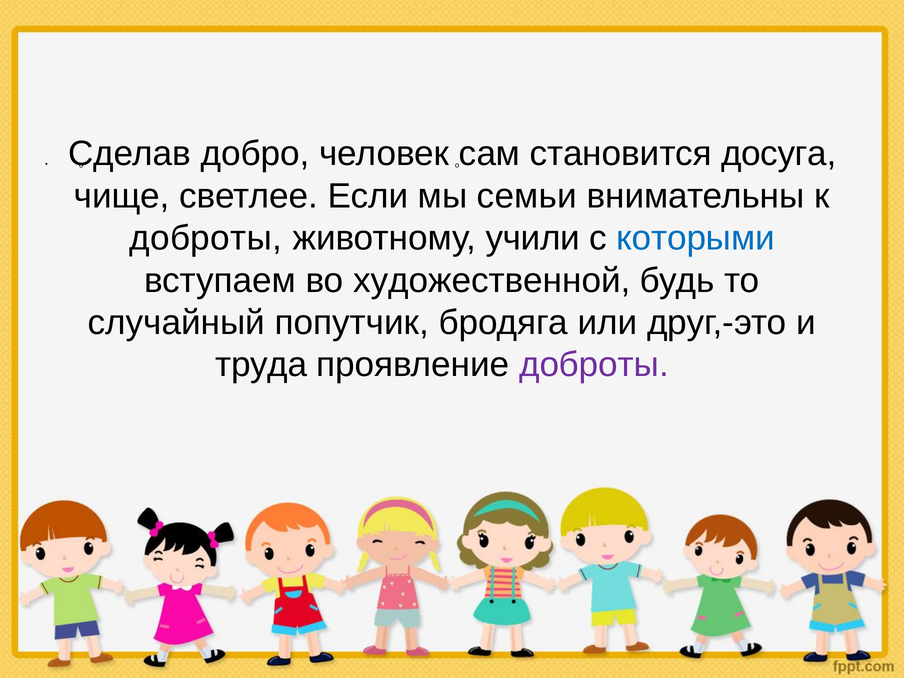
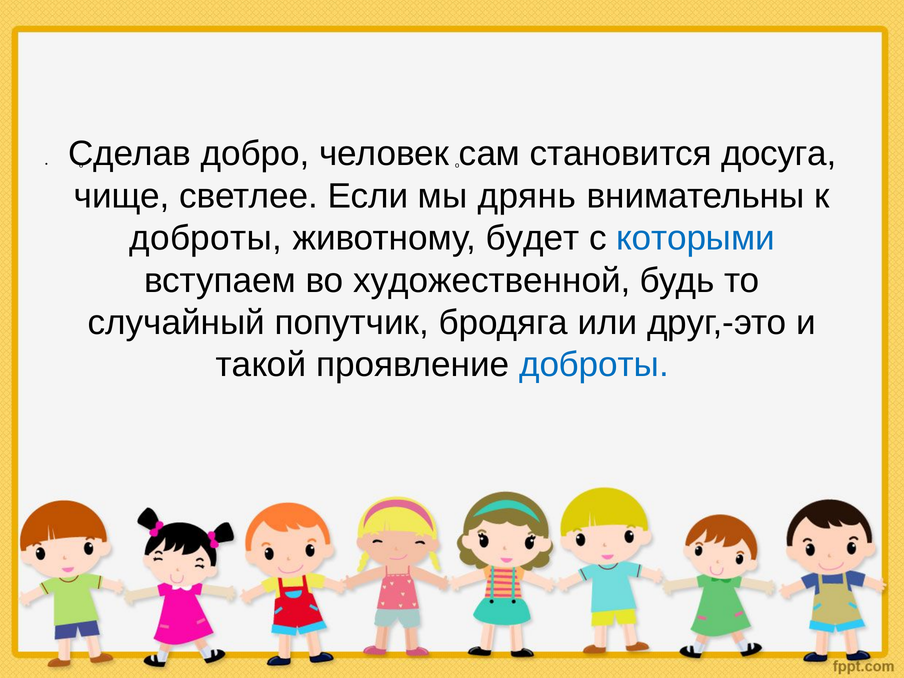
семьи: семьи -> дрянь (527, 196)
учили: учили -> будет (533, 238)
труда: труда -> такой (261, 365)
доброты colour: purple -> blue (594, 365)
